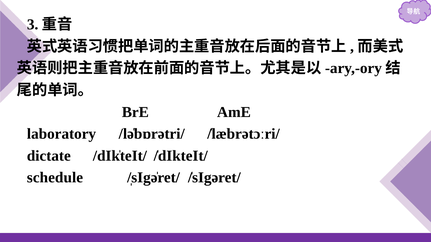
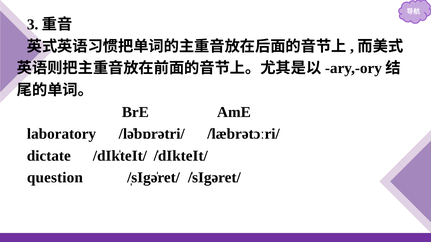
schedule: schedule -> question (55, 178)
